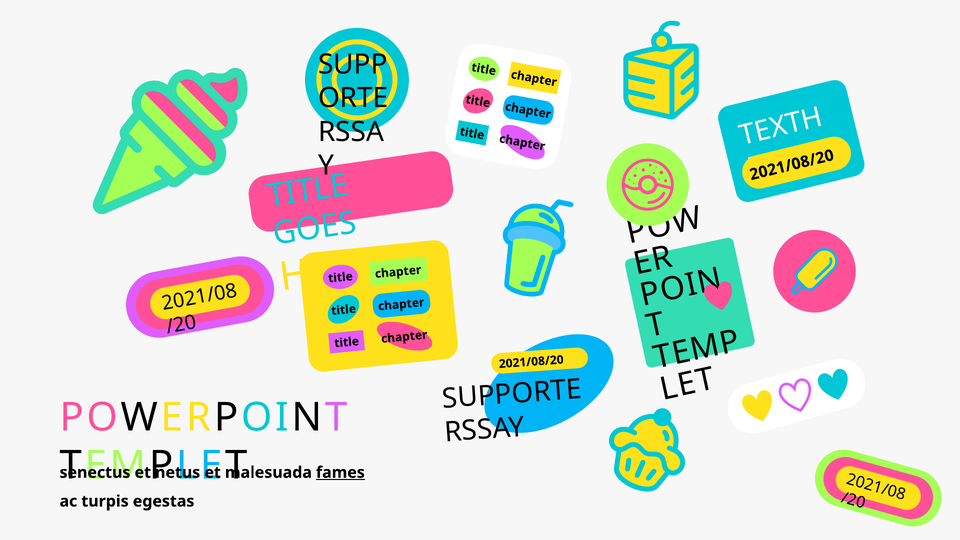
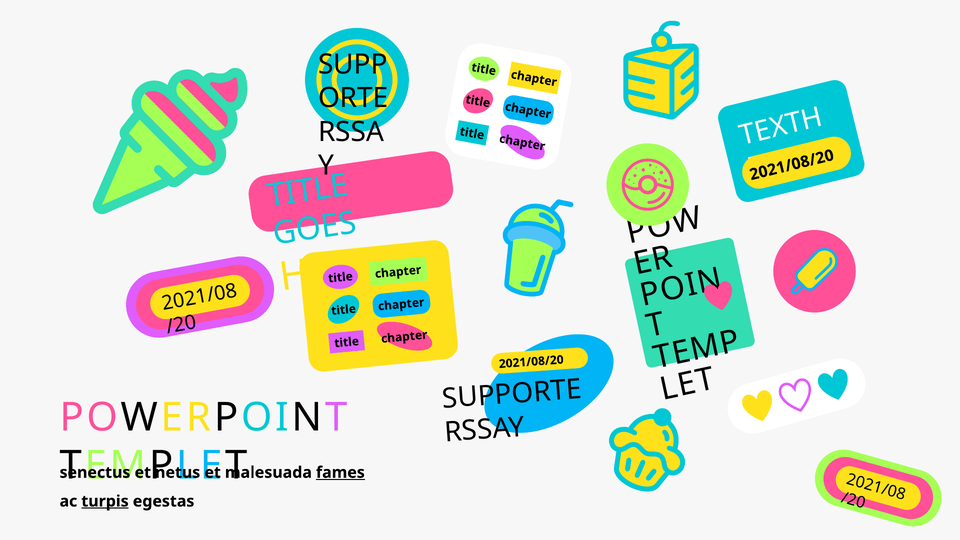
turpis underline: none -> present (105, 501)
